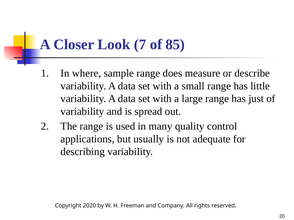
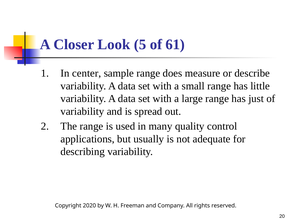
7: 7 -> 5 (140, 45)
85: 85 -> 61 (175, 45)
where: where -> center (87, 73)
